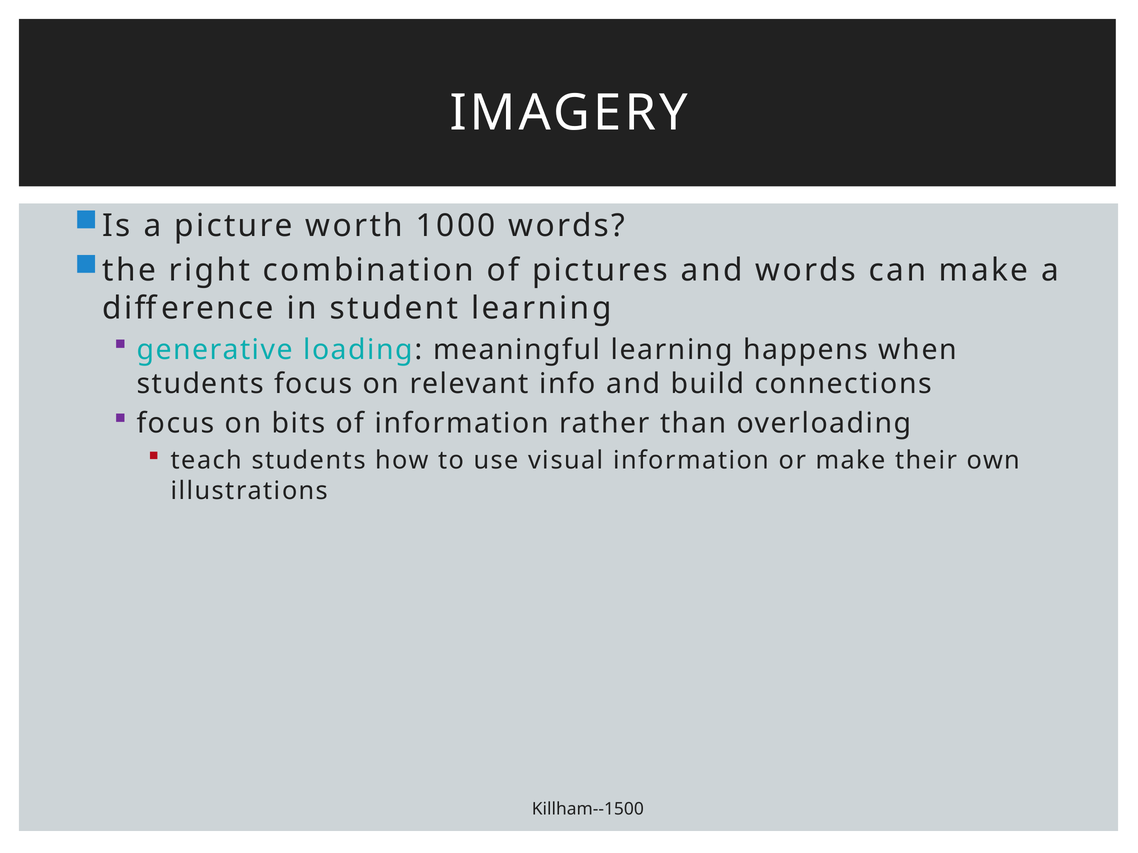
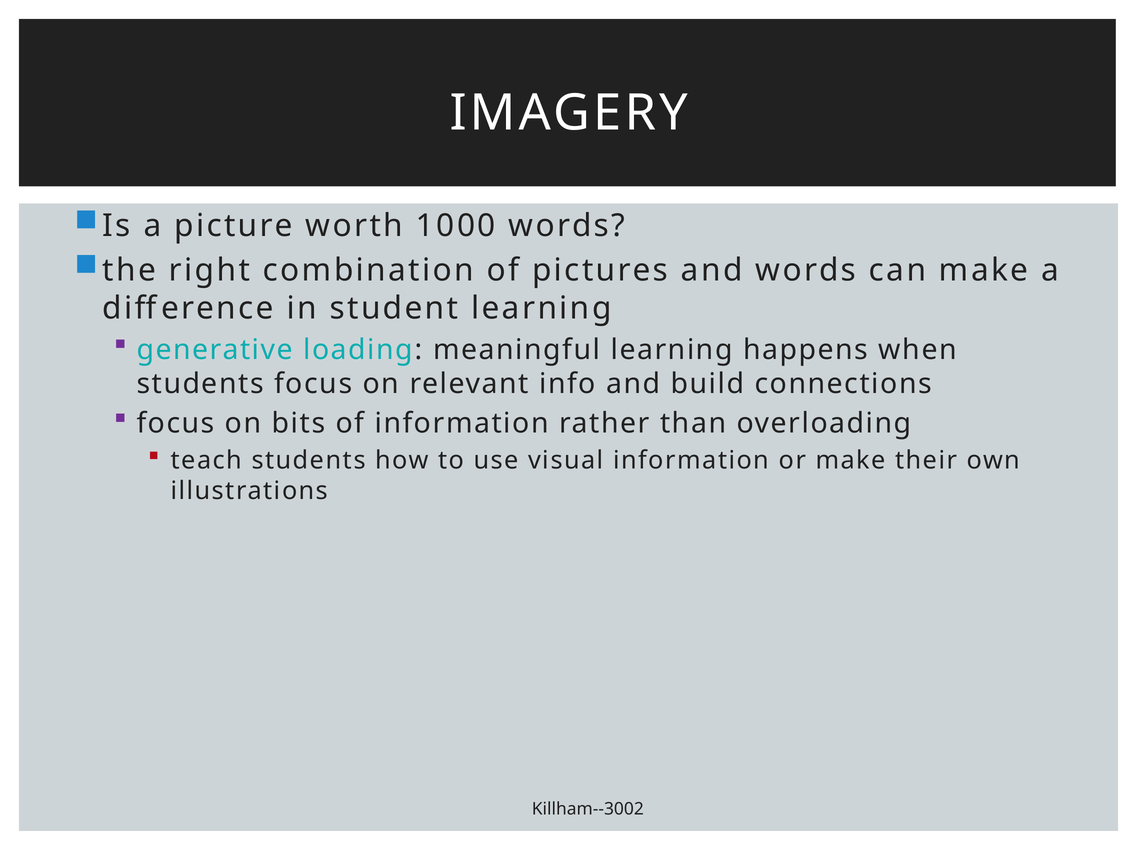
Killham--1500: Killham--1500 -> Killham--3002 (588, 809)
